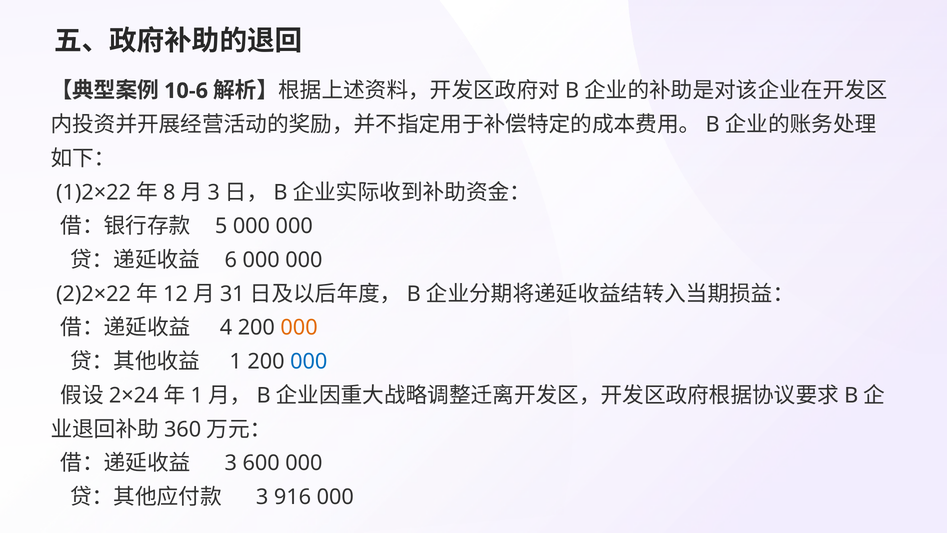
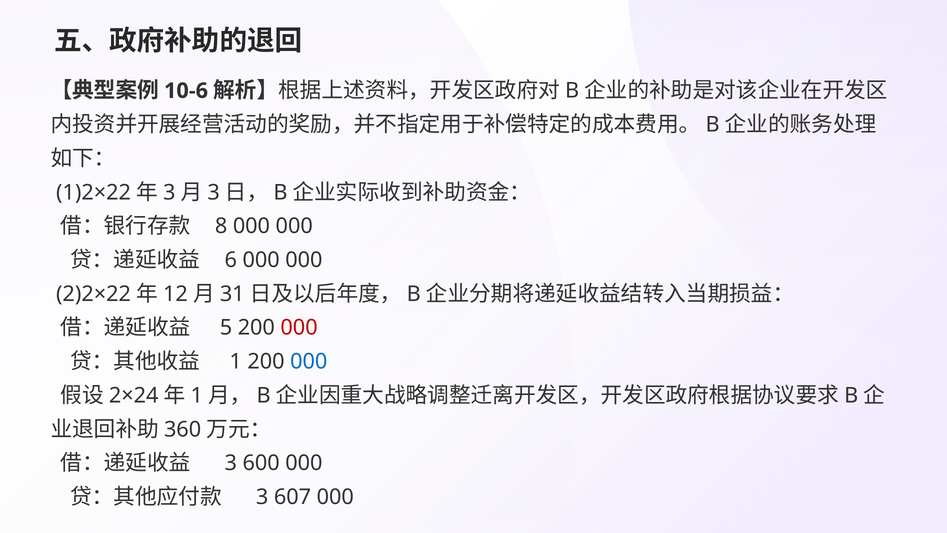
8: 8 -> 3 (169, 192)
5: 5 -> 8 (221, 226)
4: 4 -> 5 (226, 328)
000 colour: orange -> red (299, 328)
916: 916 -> 607 (293, 497)
